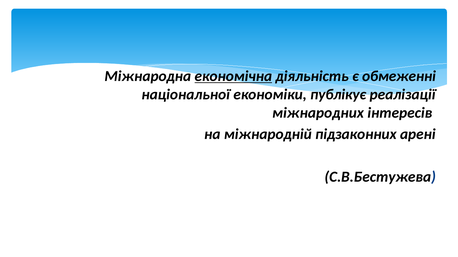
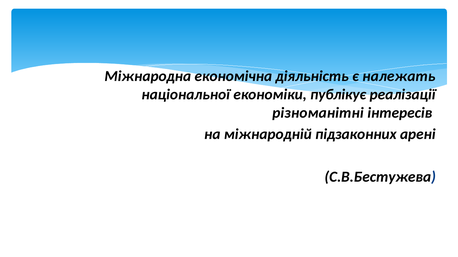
економічна underline: present -> none (233, 76)
обмеженні: обмеженні -> належать (399, 76)
міжнародних: міжнародних -> різноманітні (318, 113)
